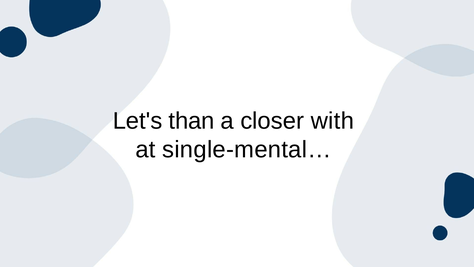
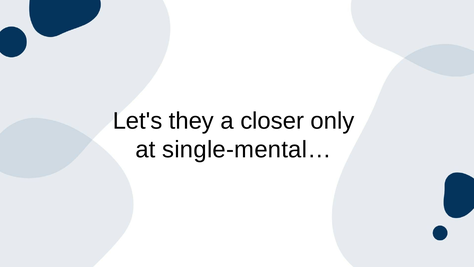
than: than -> they (191, 121)
with: with -> only (333, 121)
